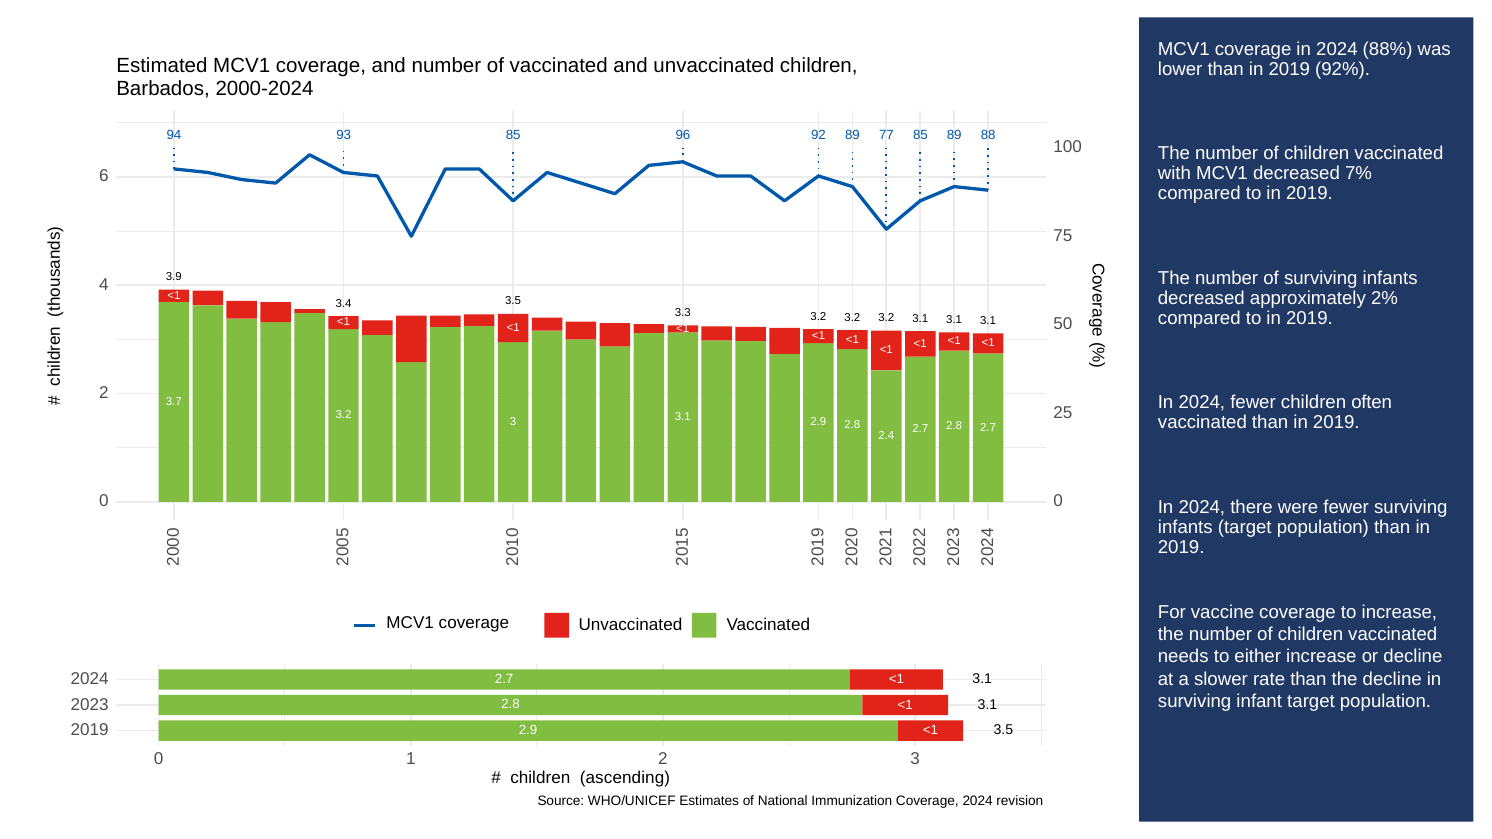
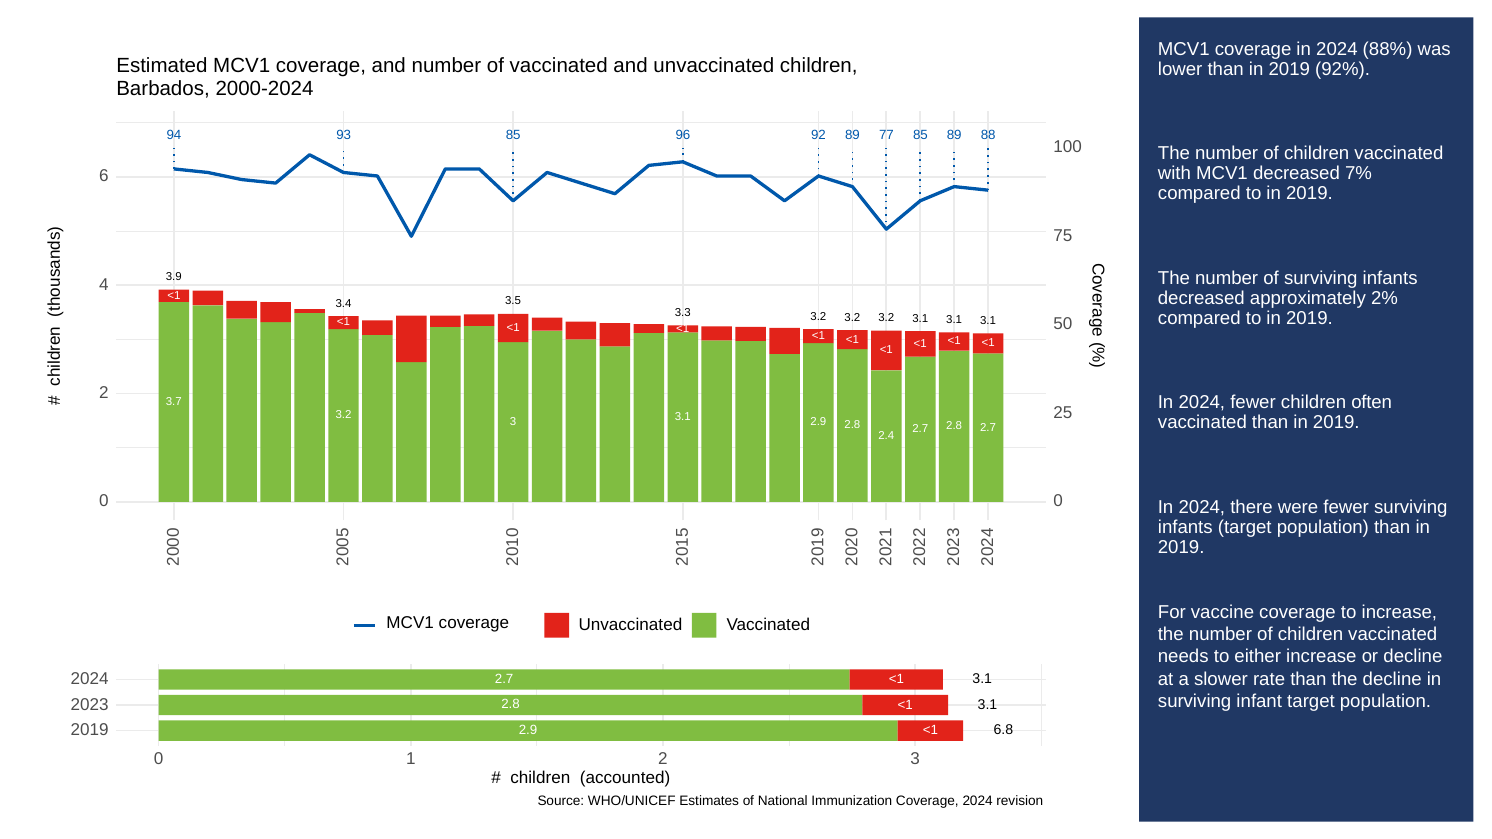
3.5: 3.5 -> 6.8 (1003, 730)
ascending: ascending -> accounted (625, 778)
